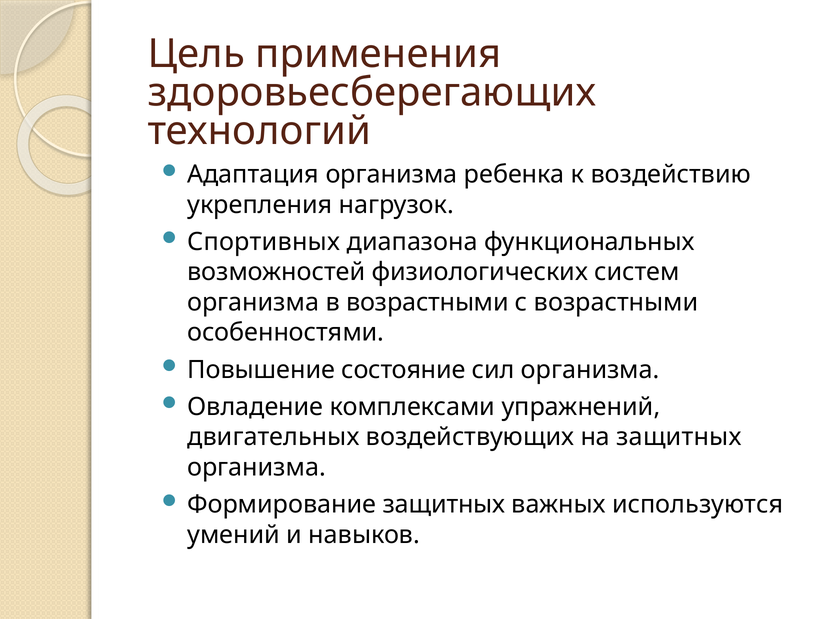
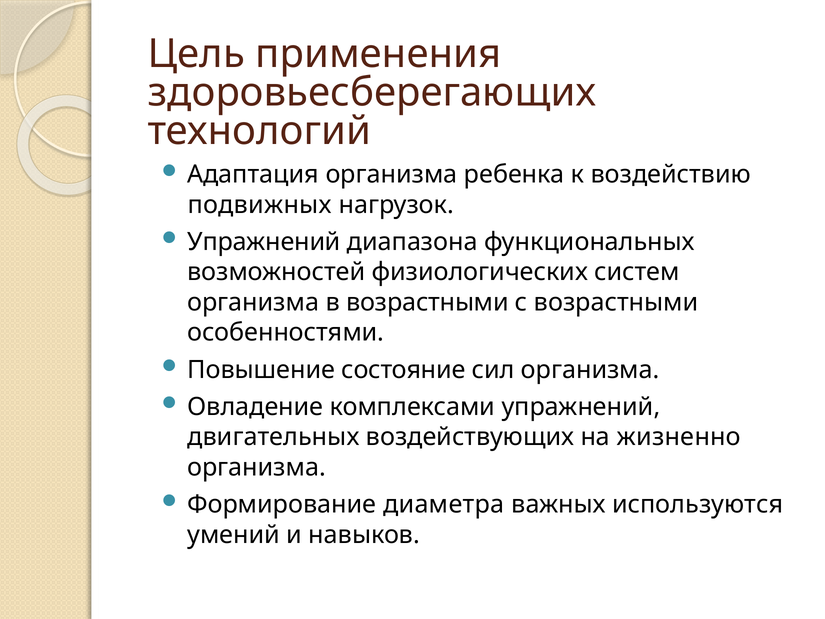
укрепления: укрепления -> подвижных (260, 205)
Спортивных: Спортивных -> Упражнений (264, 242)
на защитных: защитных -> жизненно (679, 437)
Формирование защитных: защитных -> диаметра (444, 504)
